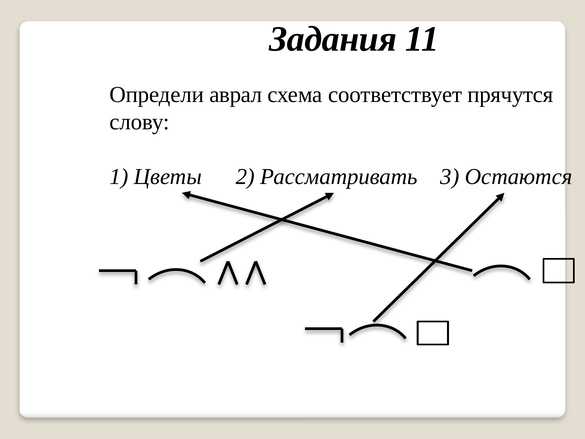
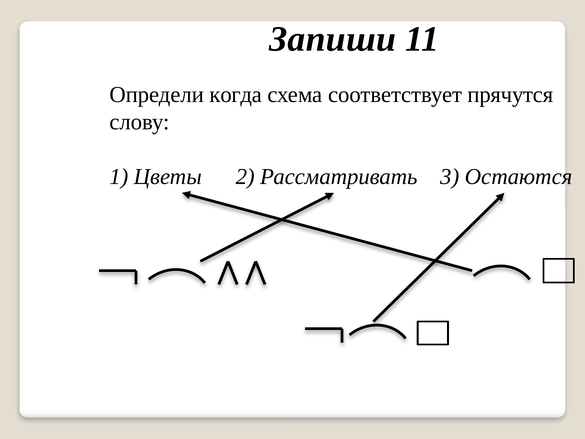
Задания: Задания -> Запиши (333, 39)
аврал: аврал -> когда (236, 95)
